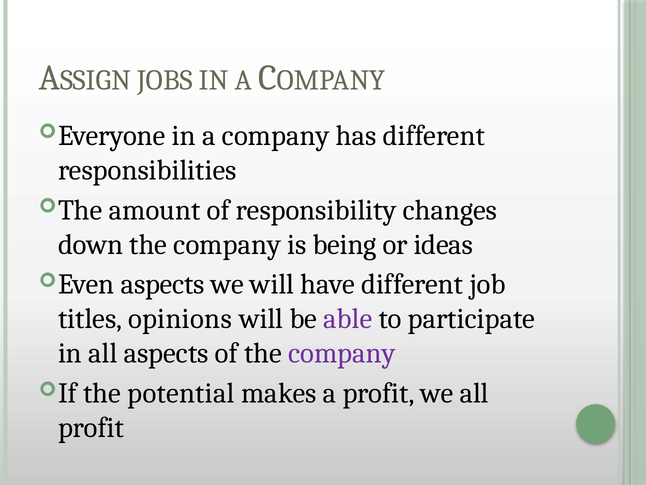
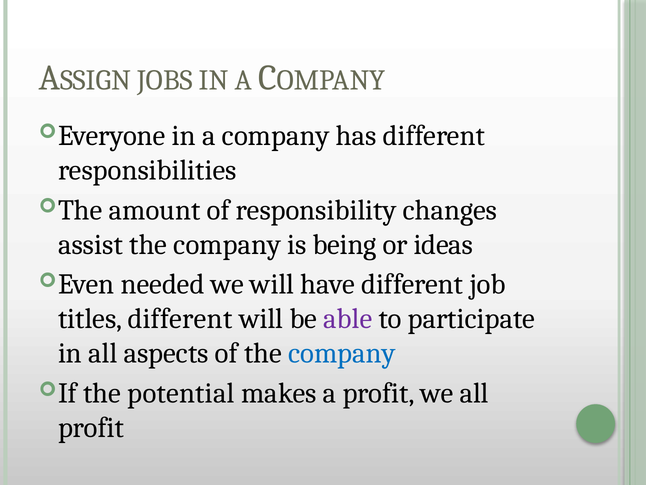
down: down -> assist (90, 244)
aspects: aspects -> needed (163, 284)
titles opinions: opinions -> different (180, 319)
company colour: purple -> blue (342, 353)
